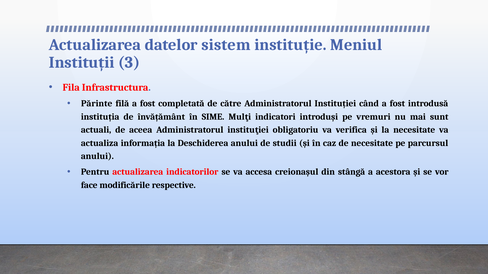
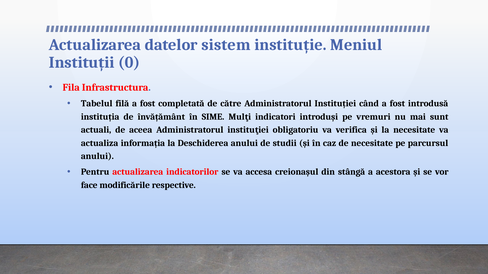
3: 3 -> 0 (129, 63)
Părinte: Părinte -> Tabelul (97, 104)
